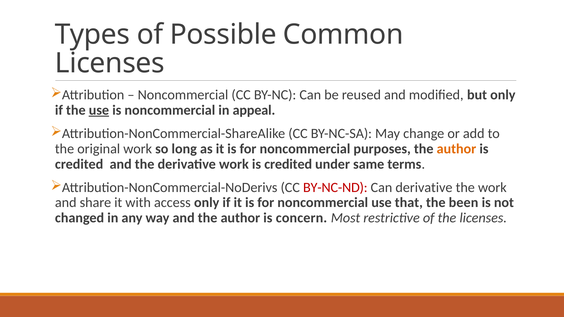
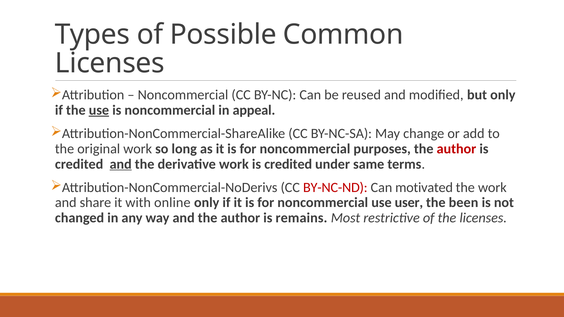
author colour: orange -> red (456, 149)
and underline: none -> present (121, 164)
Can derivative: derivative -> motivated (424, 188)
access: access -> online (172, 203)
that: that -> user (409, 203)
concern: concern -> remains (301, 218)
